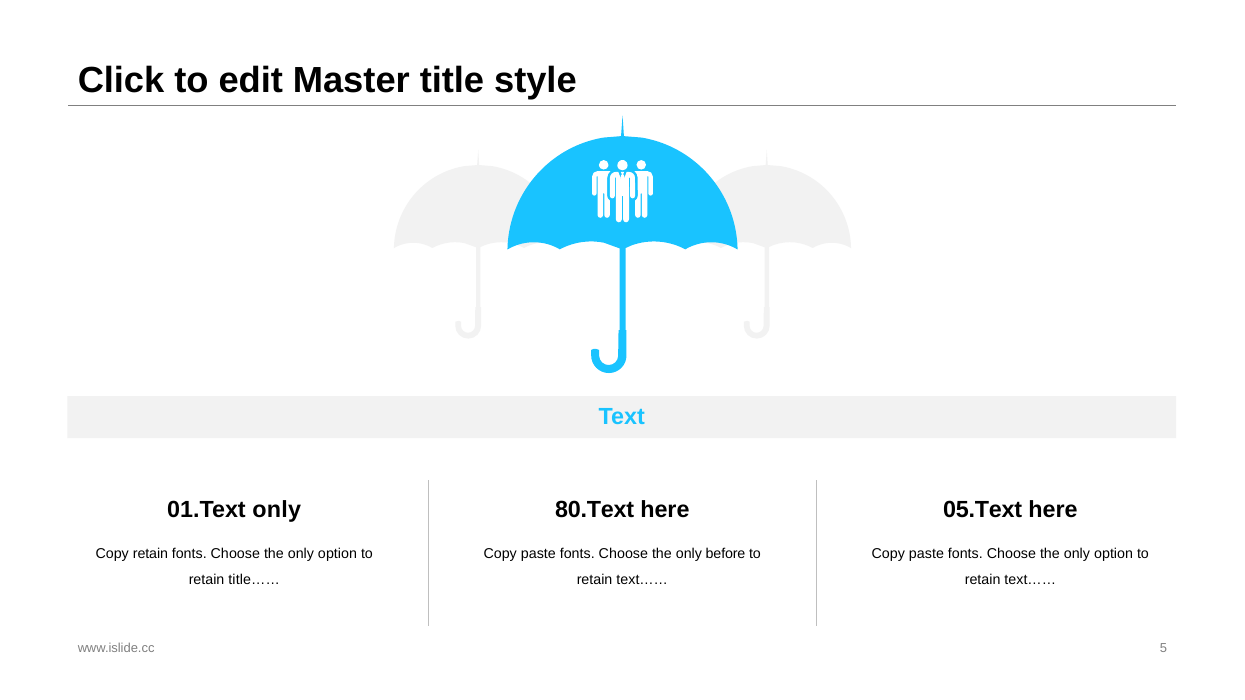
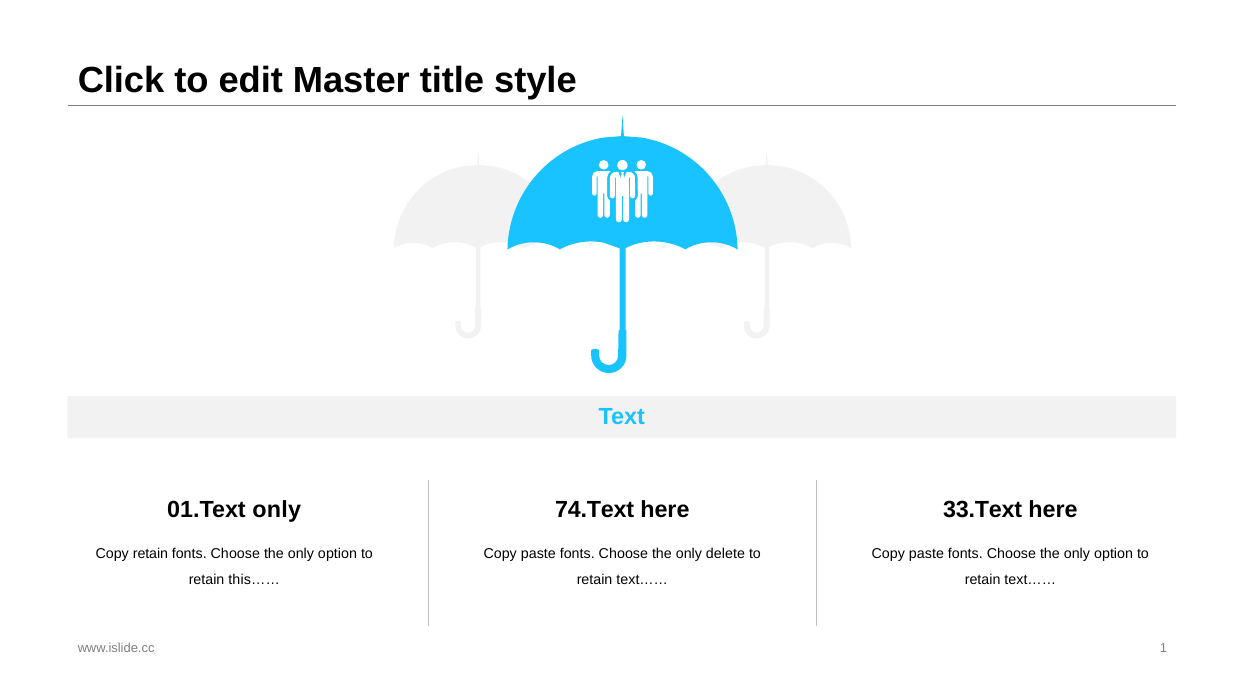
80.Text: 80.Text -> 74.Text (595, 510)
05.Text: 05.Text -> 33.Text (983, 510)
before: before -> delete (725, 554)
title……: title…… -> this…… (254, 580)
5: 5 -> 1 (1164, 649)
